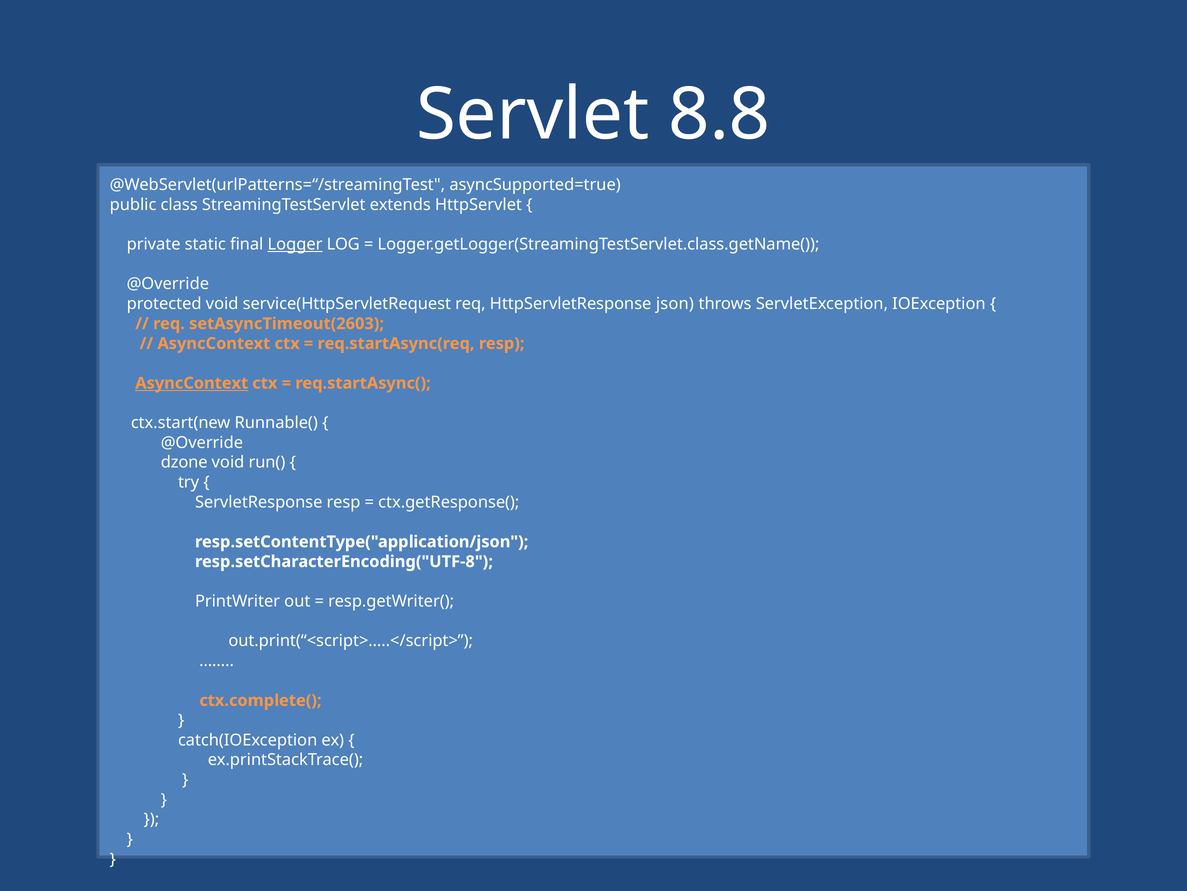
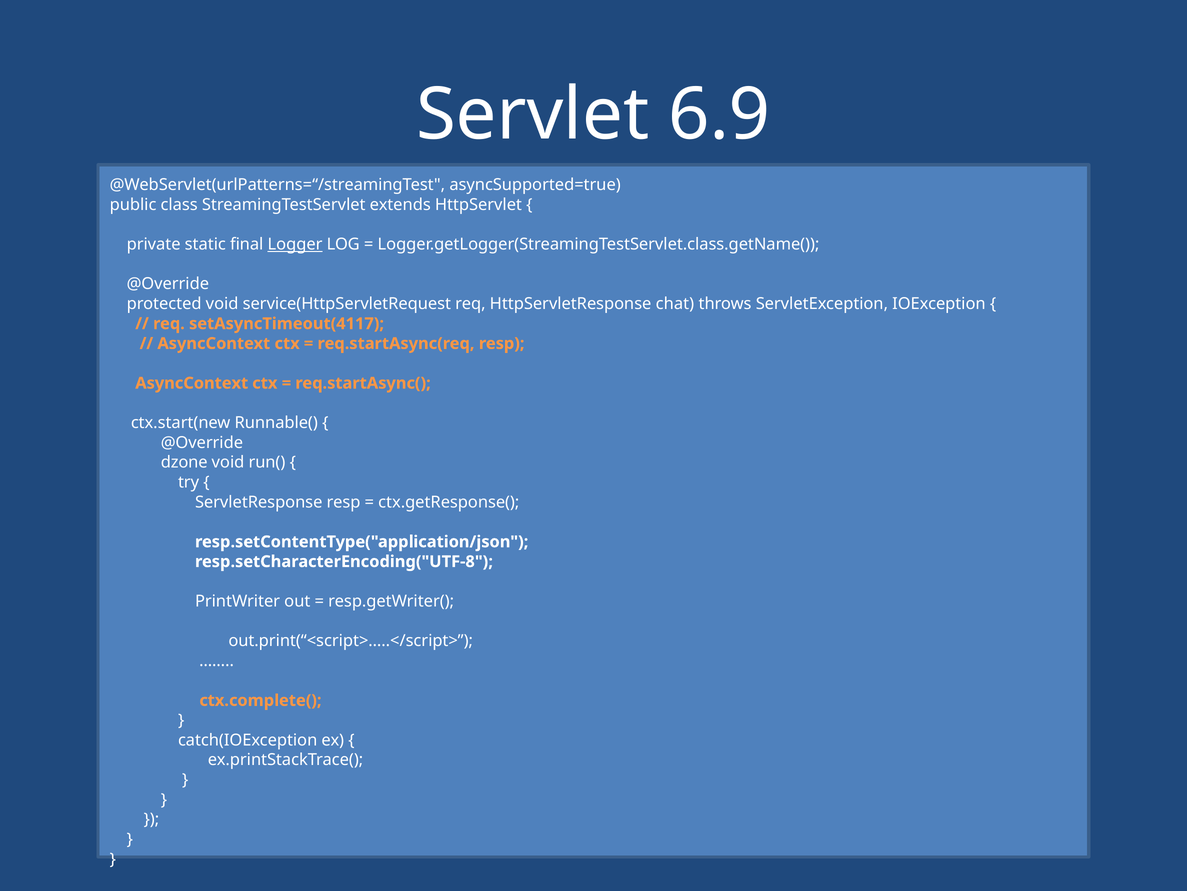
8.8: 8.8 -> 6.9 (719, 115)
json: json -> chat (675, 304)
setAsyncTimeout(2603: setAsyncTimeout(2603 -> setAsyncTimeout(4117 (287, 323)
AsyncContext underline: present -> none (192, 383)
